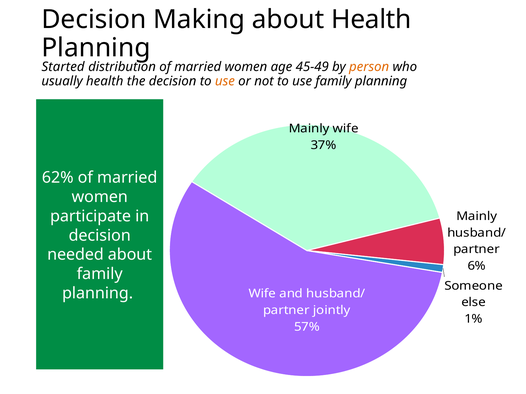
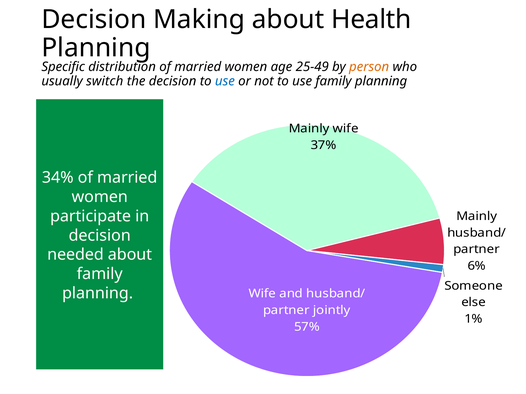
Started: Started -> Specific (63, 67)
45-49: 45-49 -> 25-49 (312, 67)
usually health: health -> switch (105, 81)
use colour: orange -> blue (225, 81)
62%: 62% -> 34% (58, 178)
